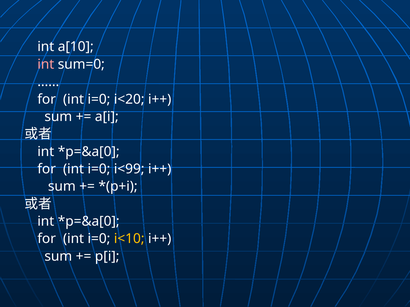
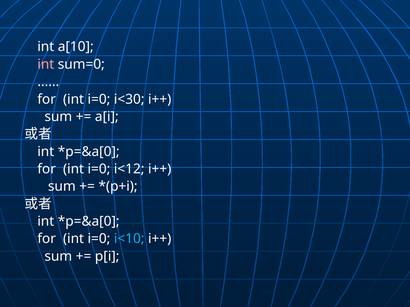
i<20: i<20 -> i<30 (129, 99)
i<99: i<99 -> i<12 (129, 169)
i<10 colour: yellow -> light blue (129, 239)
